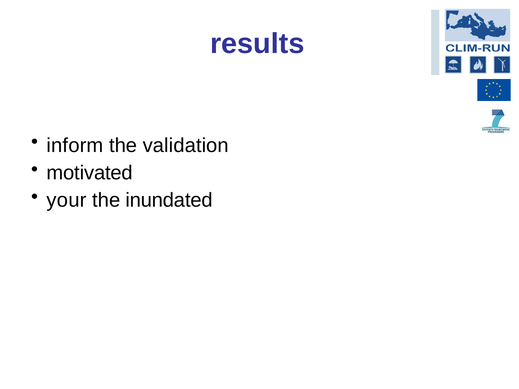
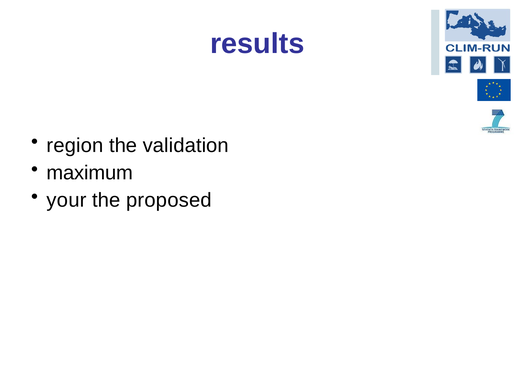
inform: inform -> region (75, 146)
motivated: motivated -> maximum (90, 173)
inundated: inundated -> proposed (169, 200)
